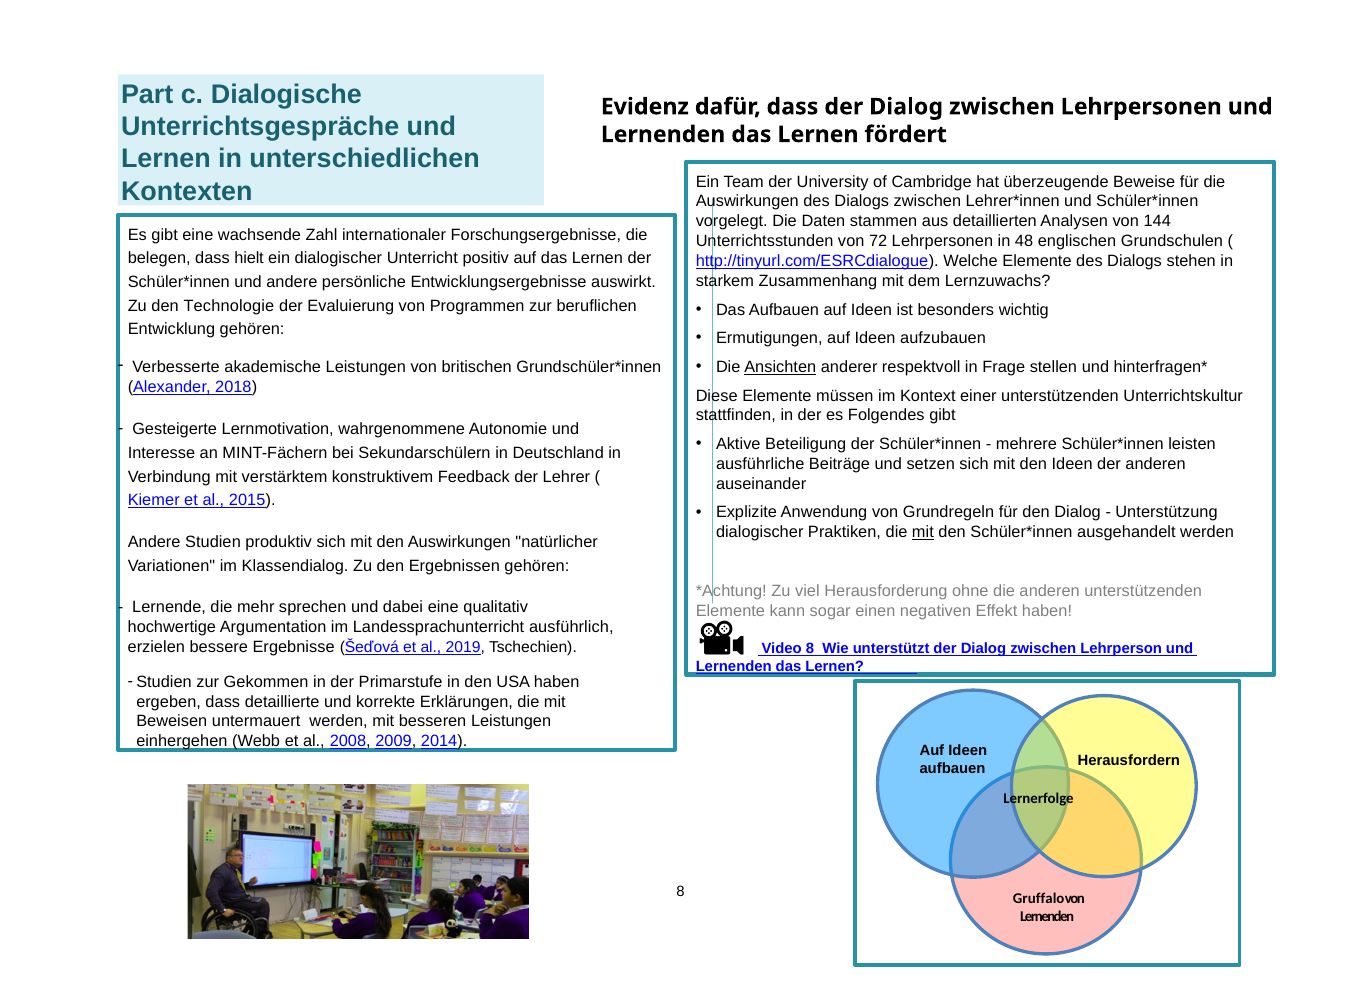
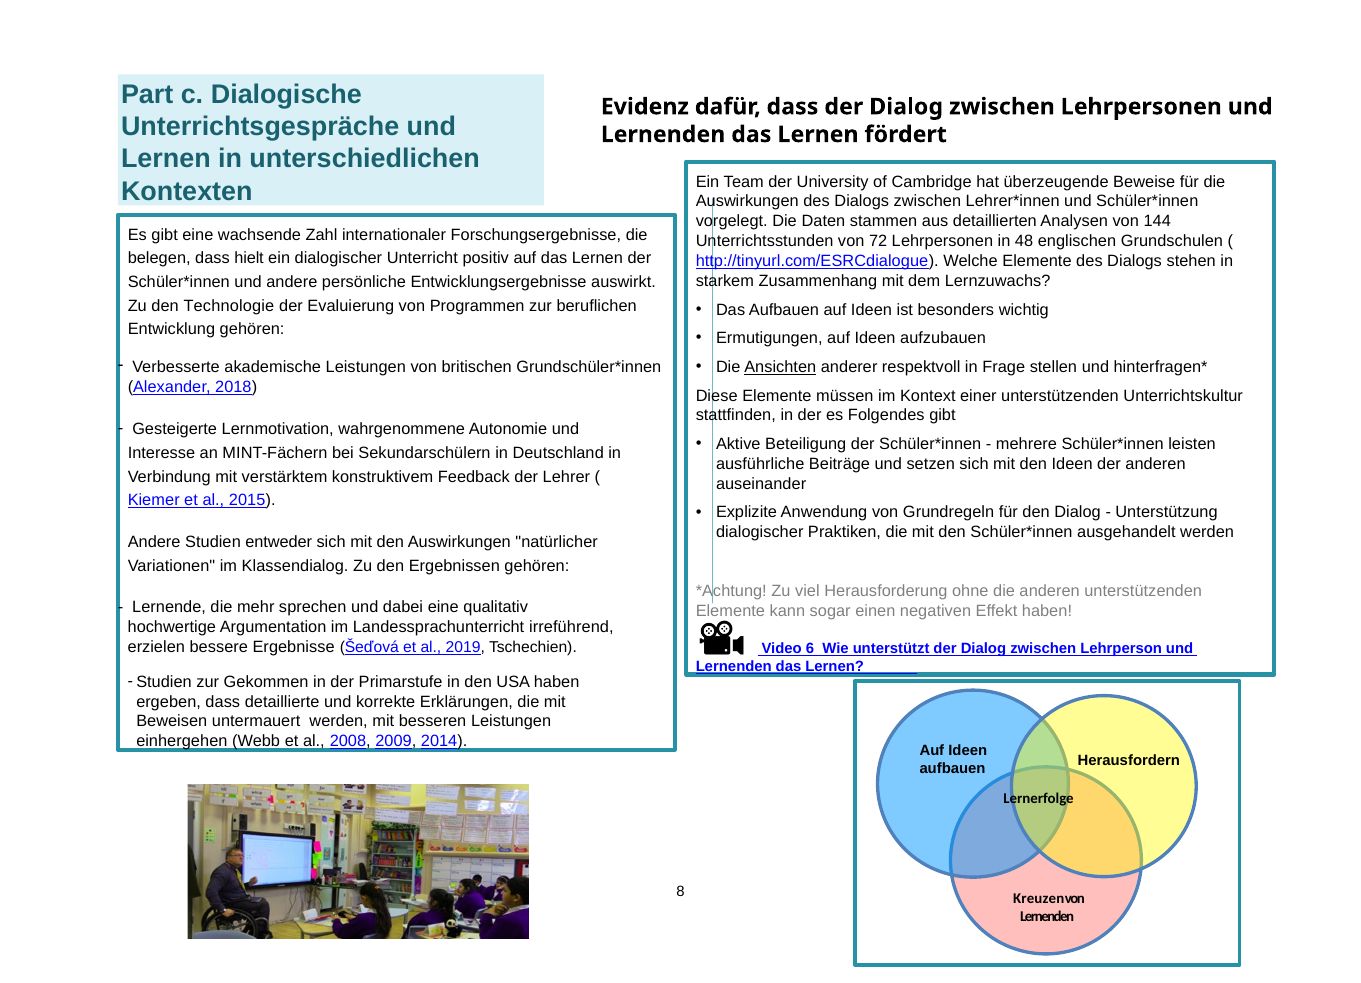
mit underline: present -> none (923, 533)
produktiv: produktiv -> entweder (279, 542)
ausführlich: ausführlich -> irreführend (571, 628)
Video 8: 8 -> 6 (810, 649)
Gruffalo: Gruffalo -> Kreuzen (1039, 899)
